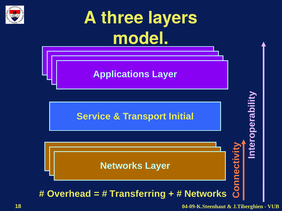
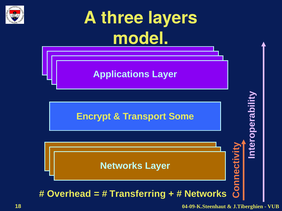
Service: Service -> Encrypt (94, 117)
Initial: Initial -> Some (181, 117)
